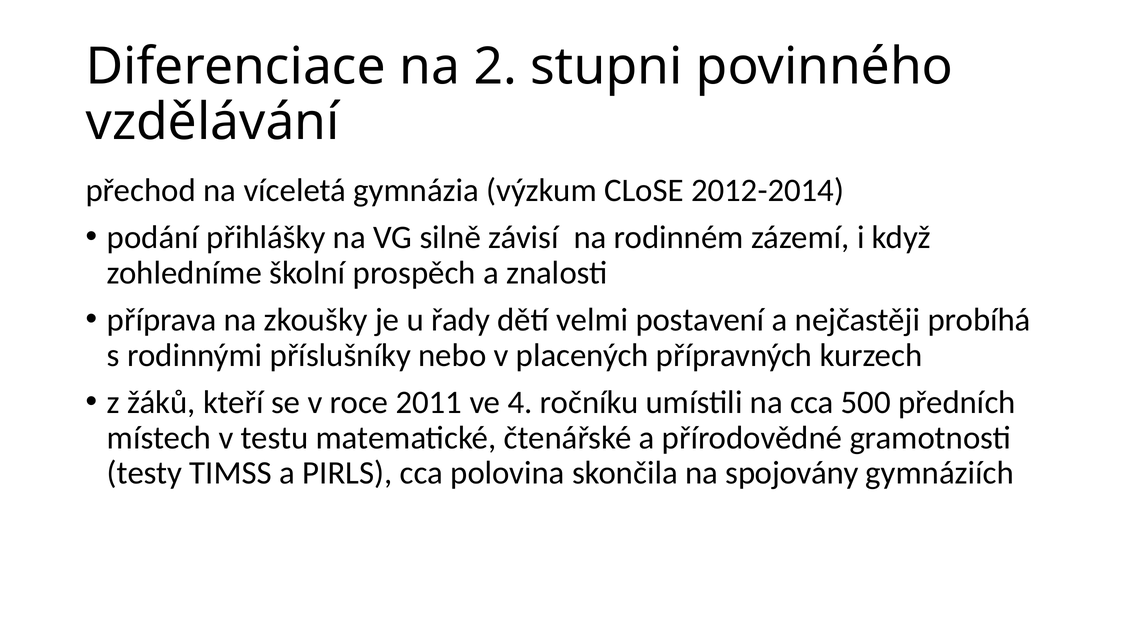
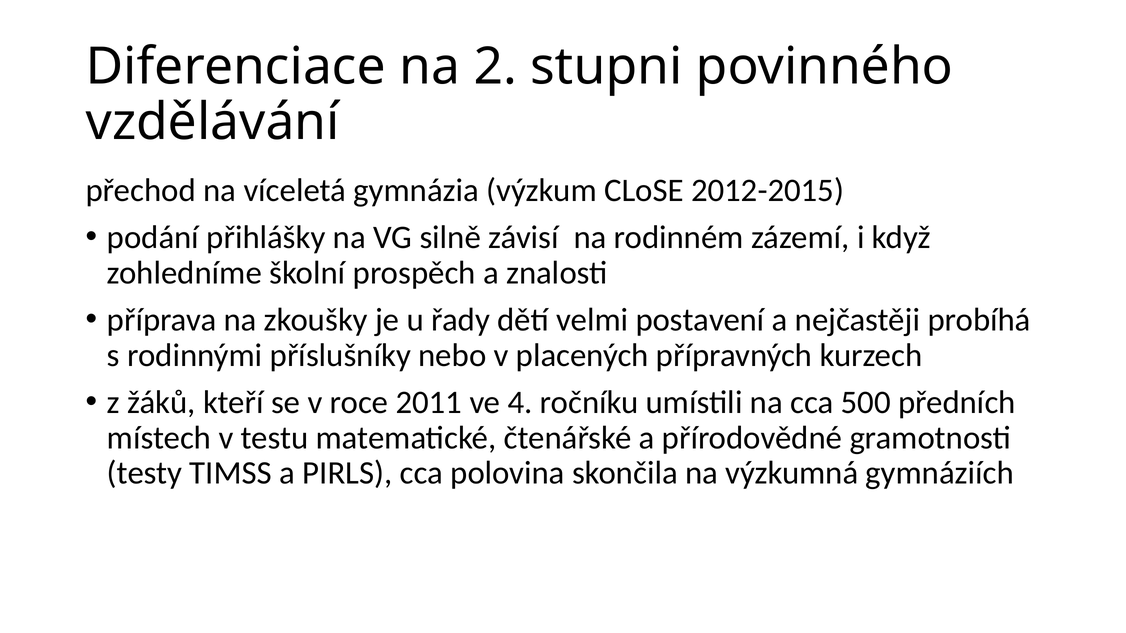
2012-2014: 2012-2014 -> 2012-2015 (768, 190)
spojovány: spojovány -> výzkumná (792, 473)
